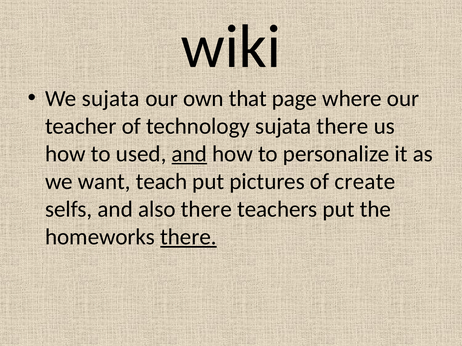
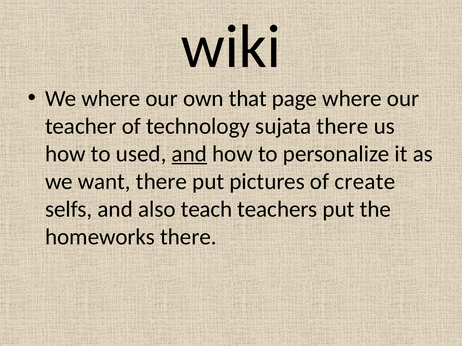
We sujata: sujata -> where (111, 99)
want teach: teach -> there (161, 182)
also there: there -> teach (206, 210)
there underline: present -> none (188, 237)
